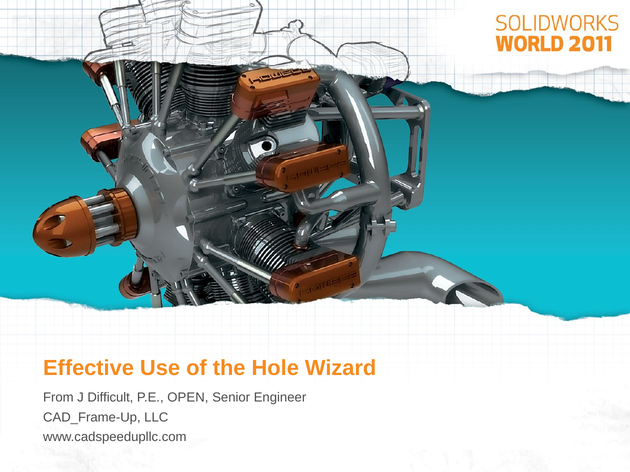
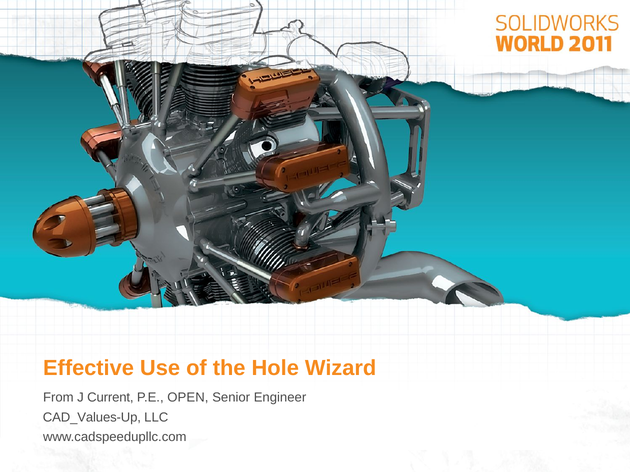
Difficult: Difficult -> Current (110, 398)
CAD_Frame-Up: CAD_Frame-Up -> CAD_Values-Up (92, 418)
